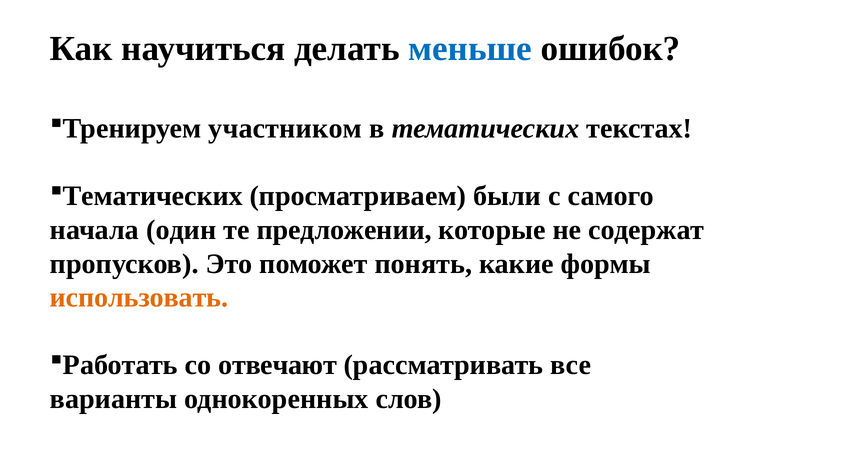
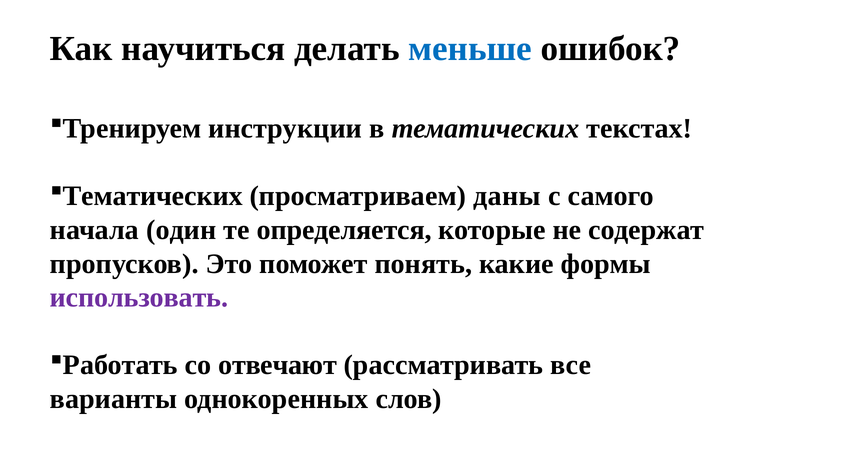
участником: участником -> инструкции (285, 129)
были: были -> даны (507, 196)
предложении: предложении -> определяется (344, 230)
использовать colour: orange -> purple (139, 297)
